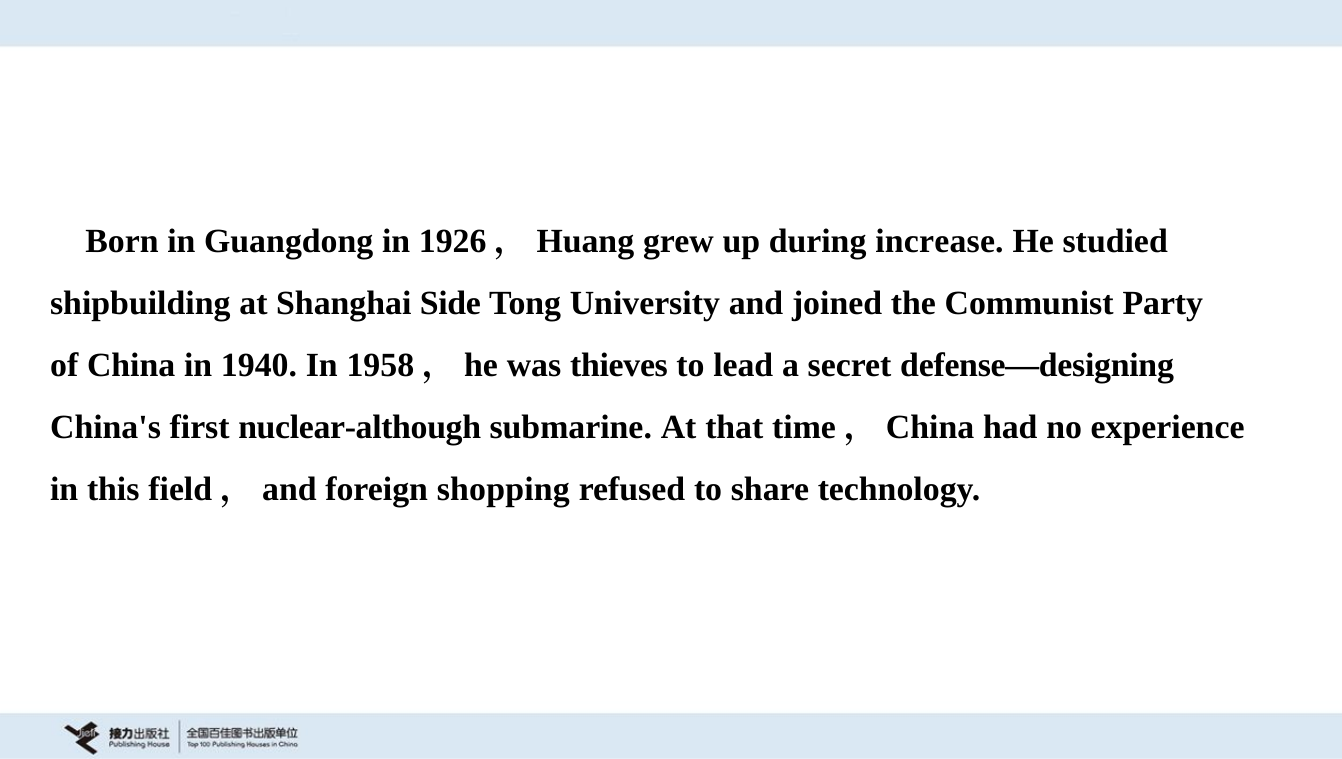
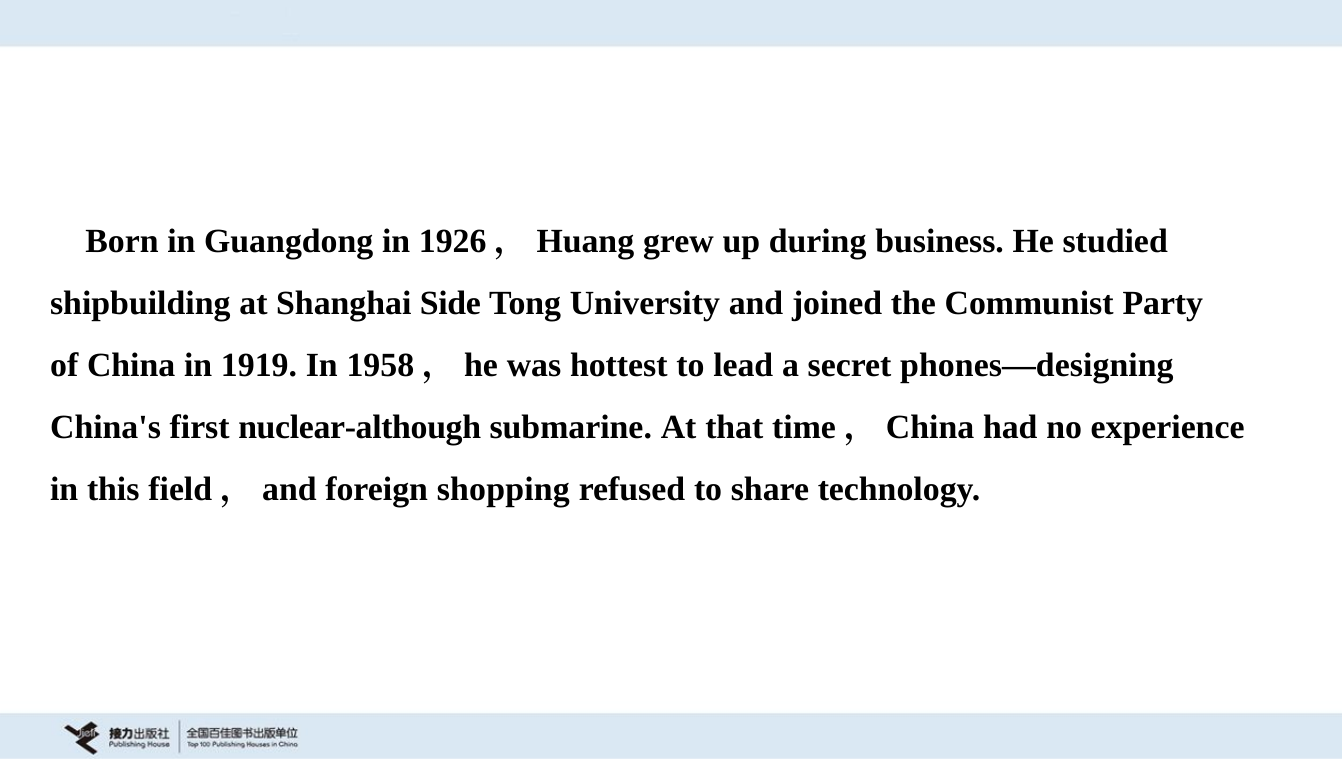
increase: increase -> business (940, 241)
1940: 1940 -> 1919 (259, 365)
thieves: thieves -> hottest (619, 365)
defense—designing: defense—designing -> phones—designing (1037, 365)
